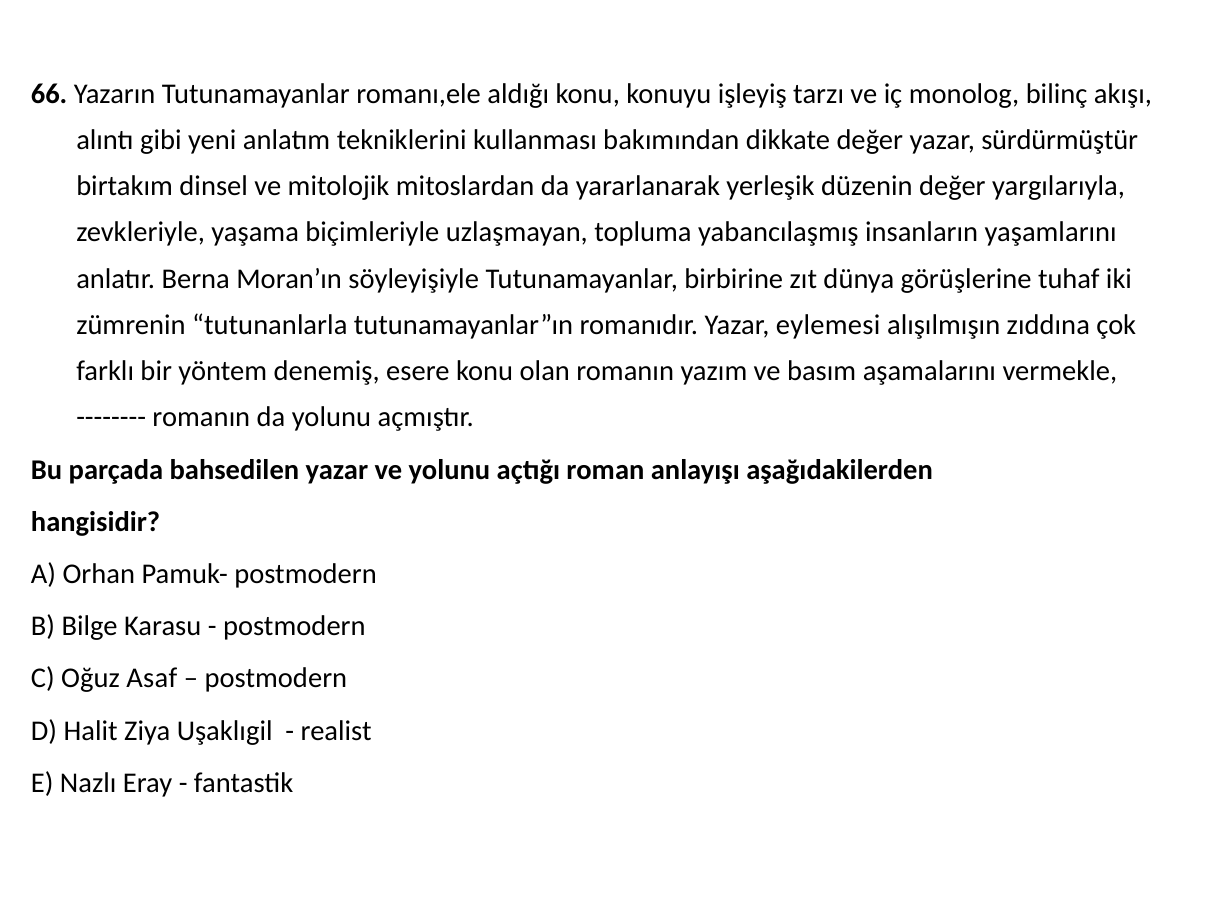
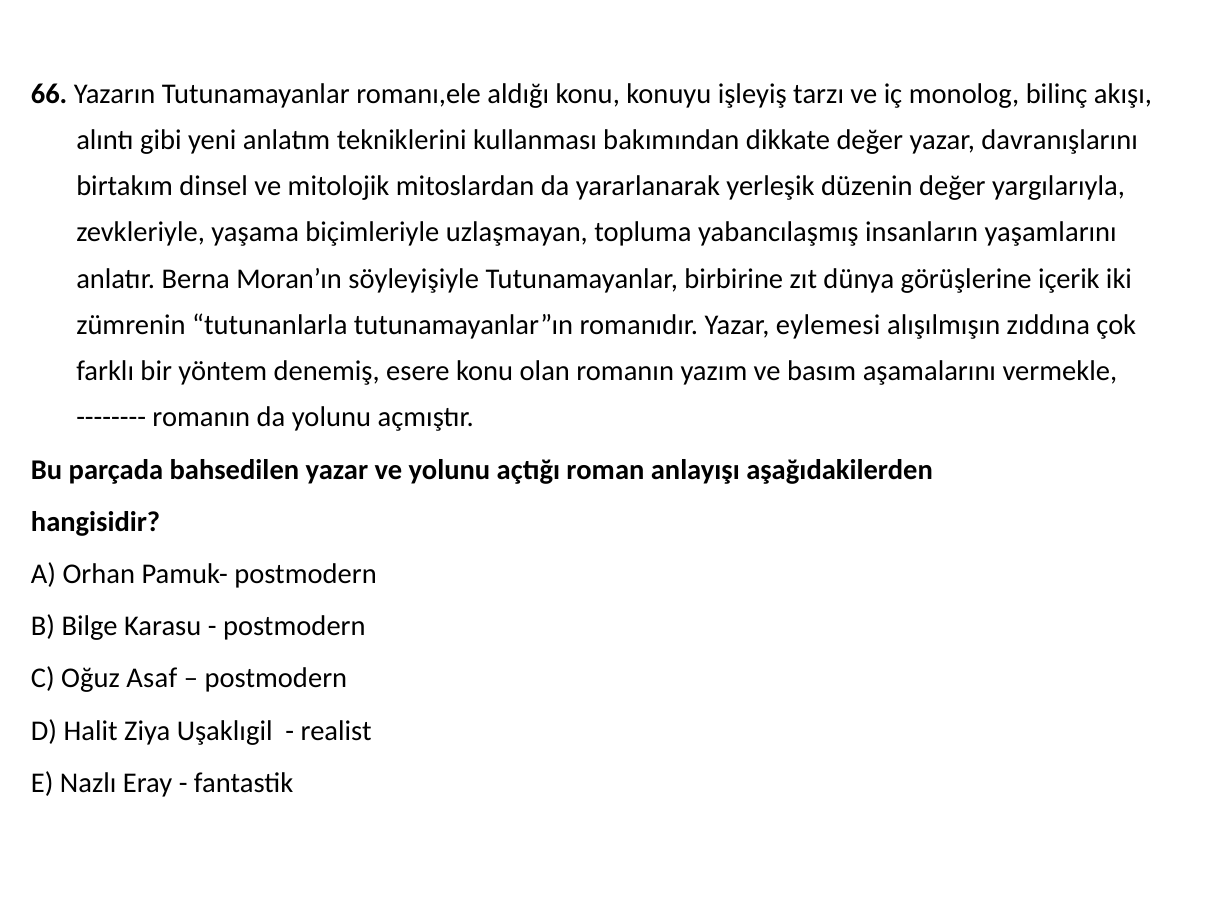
sürdürmüştür: sürdürmüştür -> davranışlarını (1060, 140)
tuhaf: tuhaf -> içerik (1069, 279)
